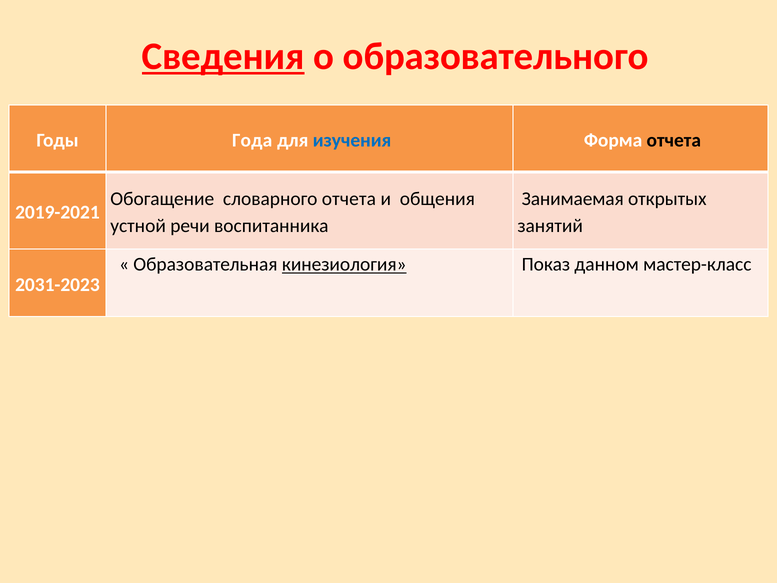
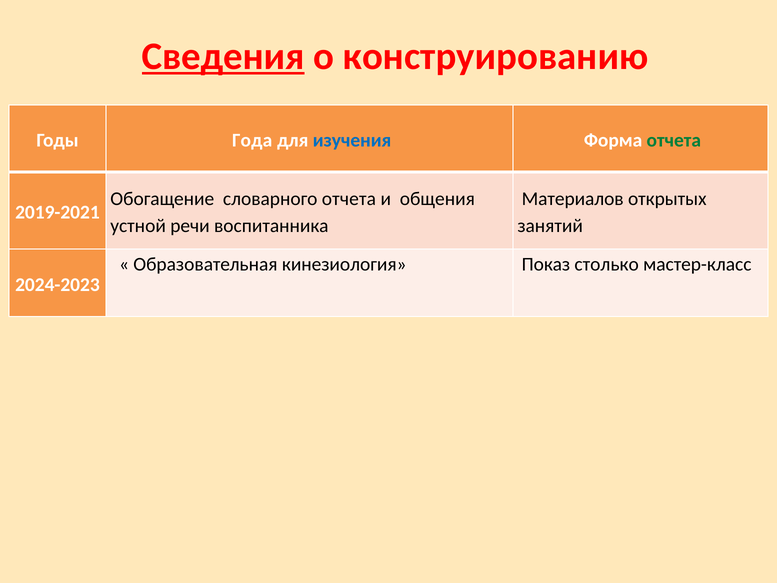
образовательного: образовательного -> конструированию (496, 56)
отчета colour: black -> green (674, 140)
Занимаемая: Занимаемая -> Материалов (573, 199)
кинезиология underline: present -> none (344, 264)
данном: данном -> столько (607, 264)
2031-2023: 2031-2023 -> 2024-2023 (57, 285)
